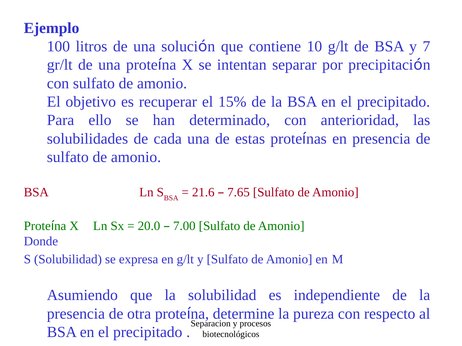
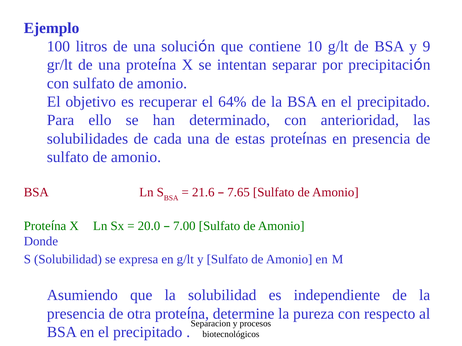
7: 7 -> 9 (426, 46)
15%: 15% -> 64% (232, 102)
